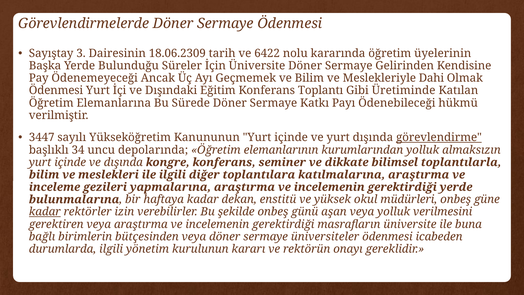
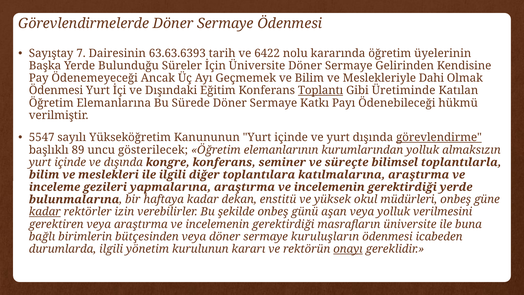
3: 3 -> 7 (81, 53)
18.06.2309: 18.06.2309 -> 63.63.6393 (177, 53)
Toplantı underline: none -> present (321, 90)
3447: 3447 -> 5547 (42, 137)
34: 34 -> 89 (78, 150)
depolarında: depolarında -> gösterilecek (153, 150)
dikkate: dikkate -> süreçte (347, 162)
üniversiteler: üniversiteler -> kuruluşların (325, 237)
onayı underline: none -> present (348, 249)
